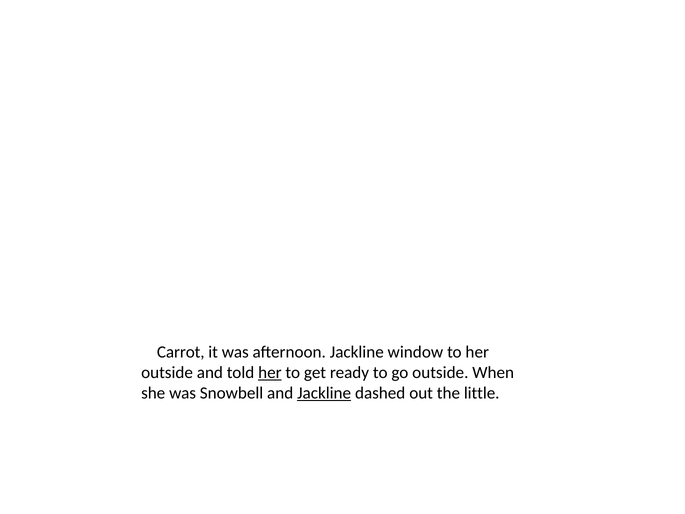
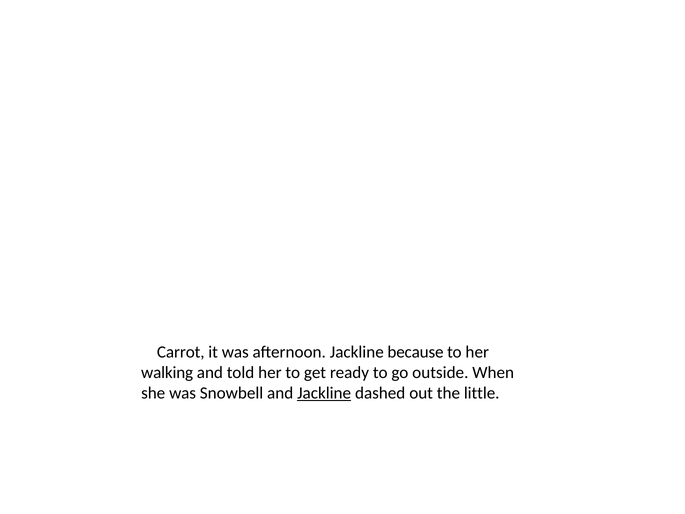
window: window -> because (416, 352)
outside: outside -> walking (167, 372)
her underline: present -> none (270, 372)
